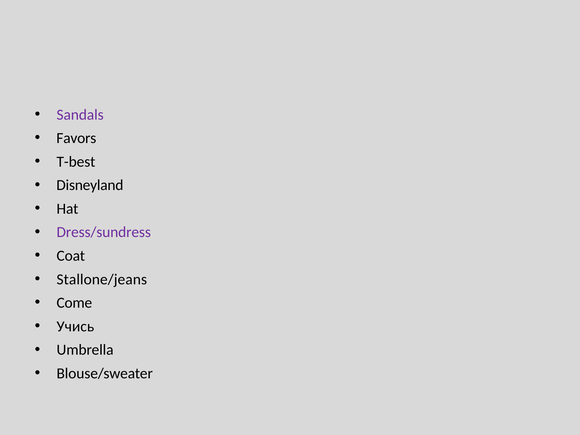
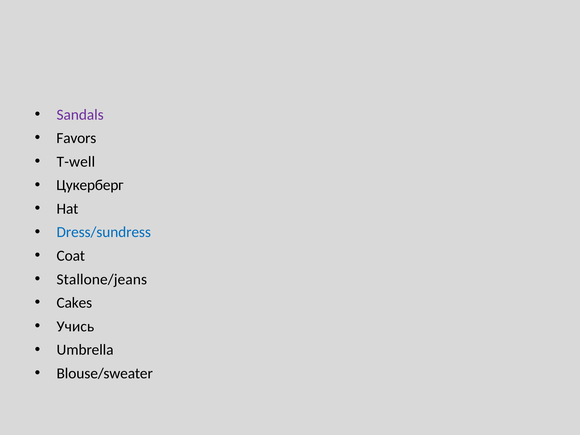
T-best: T-best -> T-well (76, 162)
Disneyland: Disneyland -> Цукерберг (90, 185)
Dress/sundress colour: purple -> blue (104, 232)
Come: Come -> Cakes (74, 303)
